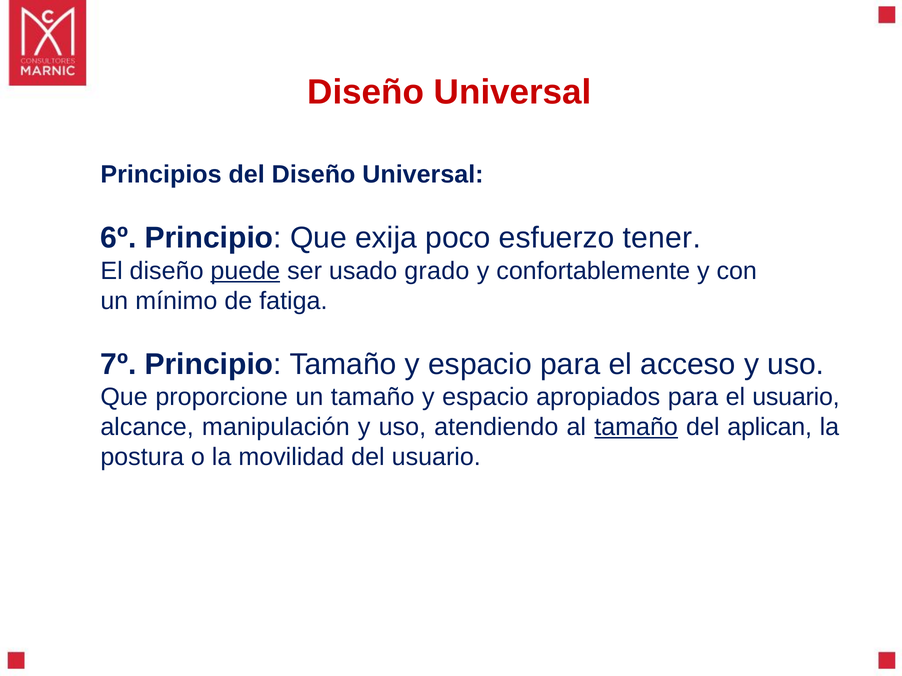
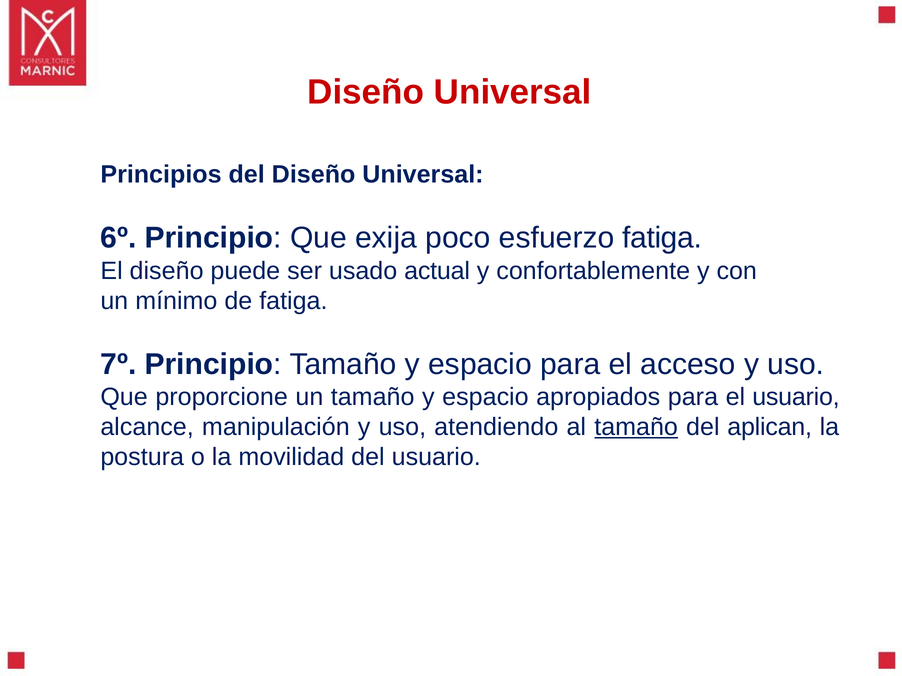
esfuerzo tener: tener -> fatiga (662, 238)
puede underline: present -> none (245, 271)
grado: grado -> actual (437, 271)
